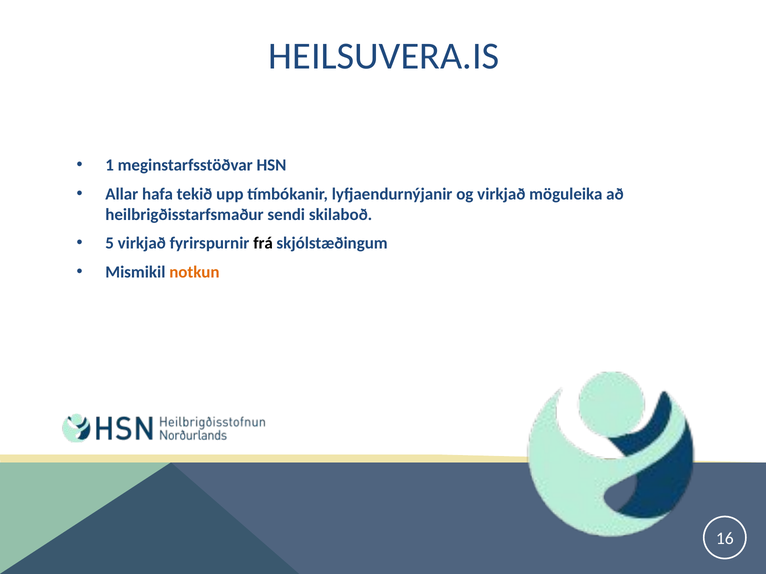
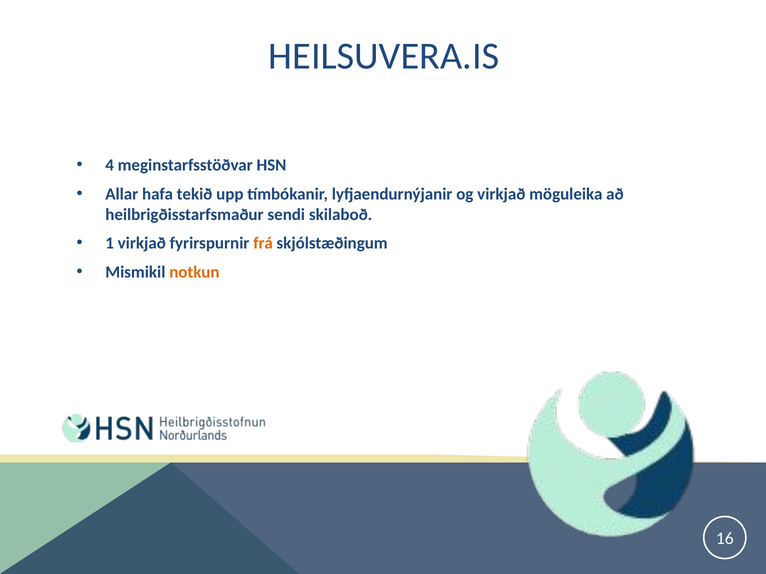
1: 1 -> 4 (110, 165)
5: 5 -> 1 (110, 244)
frá colour: black -> orange (263, 244)
